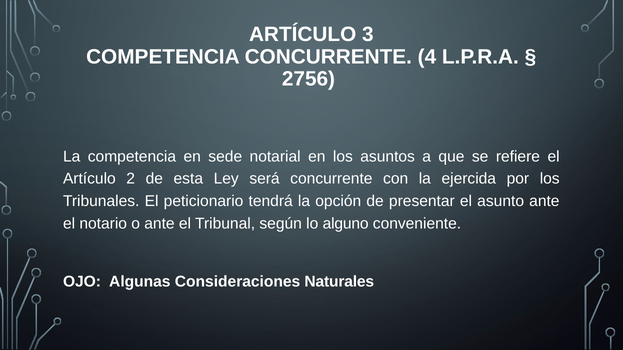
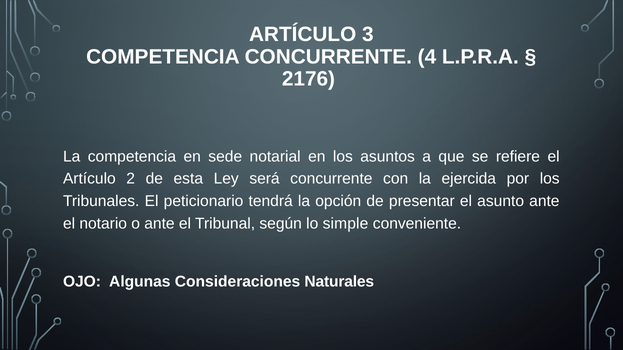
2756: 2756 -> 2176 (308, 79)
alguno: alguno -> simple (345, 224)
